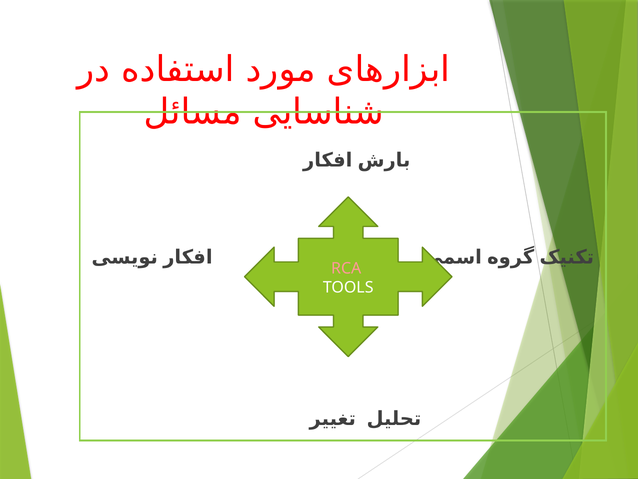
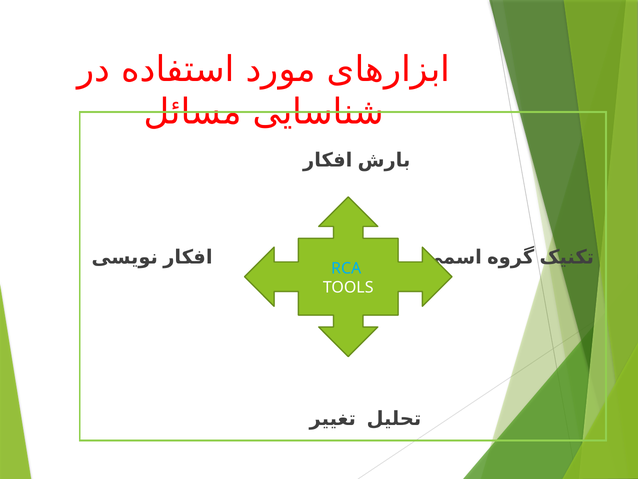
RCA colour: pink -> light blue (346, 268)
